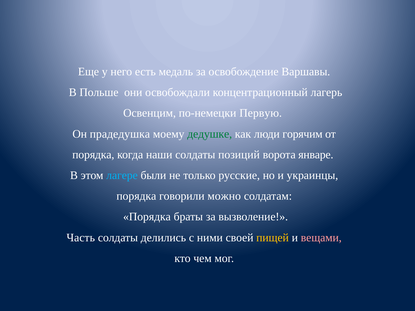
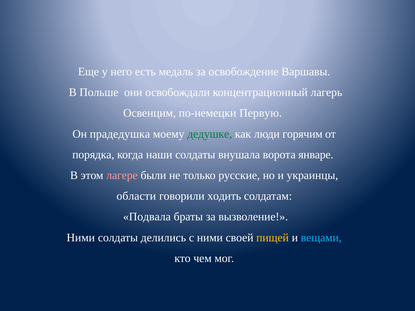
позиций: позиций -> внушала (239, 155)
лагере colour: light blue -> pink (122, 176)
порядка: порядка -> области (136, 196)
можно: можно -> ходить (224, 196)
Порядка: Порядка -> Подвала (147, 217)
Часть: Часть -> Ними (81, 238)
вещами colour: pink -> light blue (321, 238)
